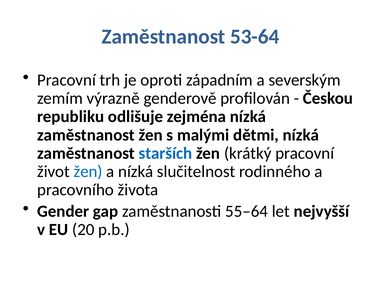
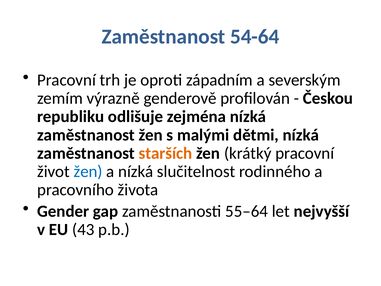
53-64: 53-64 -> 54-64 (255, 37)
starších colour: blue -> orange (165, 153)
20: 20 -> 43 (83, 229)
